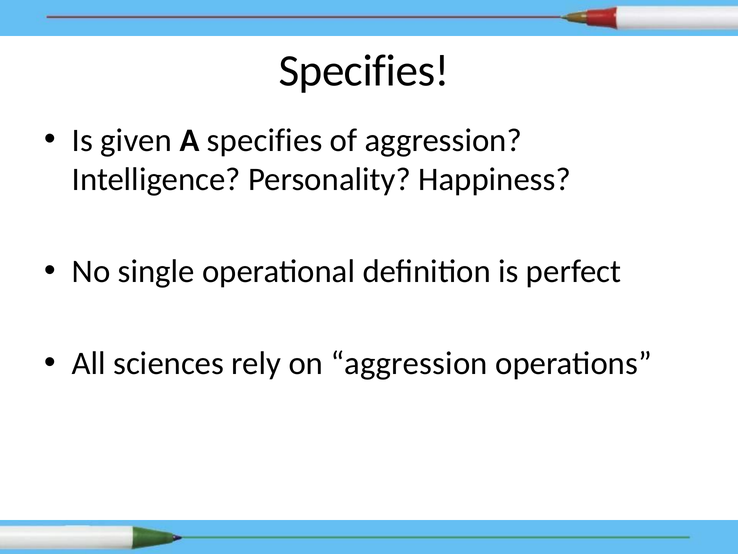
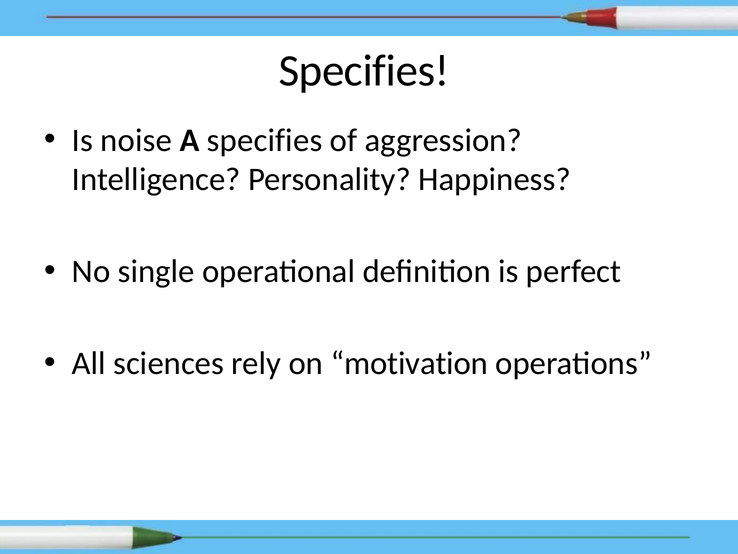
given: given -> noise (136, 140)
on aggression: aggression -> motivation (409, 363)
